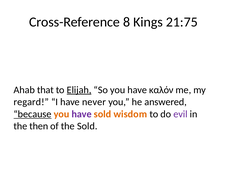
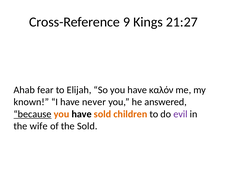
8: 8 -> 9 (127, 22)
21:75: 21:75 -> 21:27 (182, 22)
that: that -> fear (45, 90)
Elijah underline: present -> none (79, 90)
regard: regard -> known (31, 102)
have colour: purple -> black (82, 114)
wisdom: wisdom -> children (130, 114)
then: then -> wife (39, 126)
